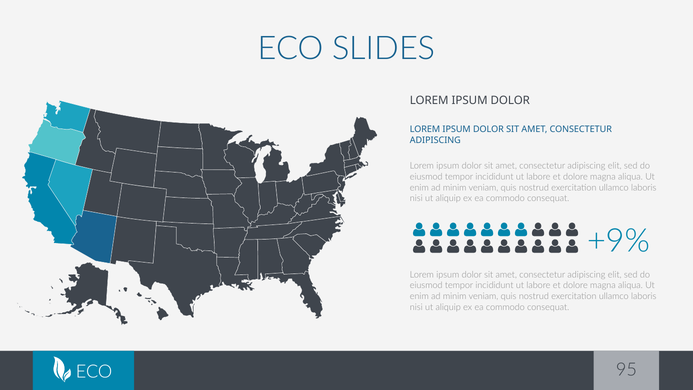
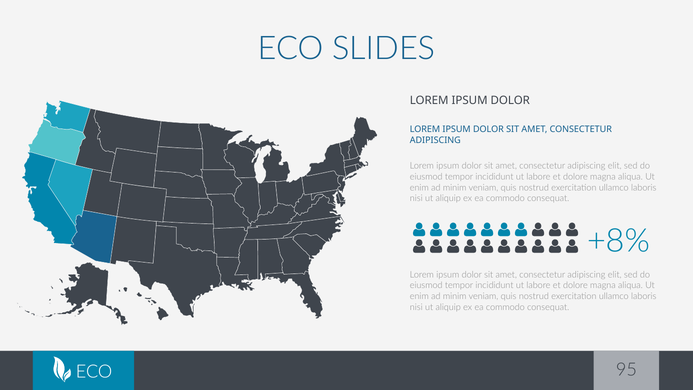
+9%: +9% -> +8% (619, 241)
